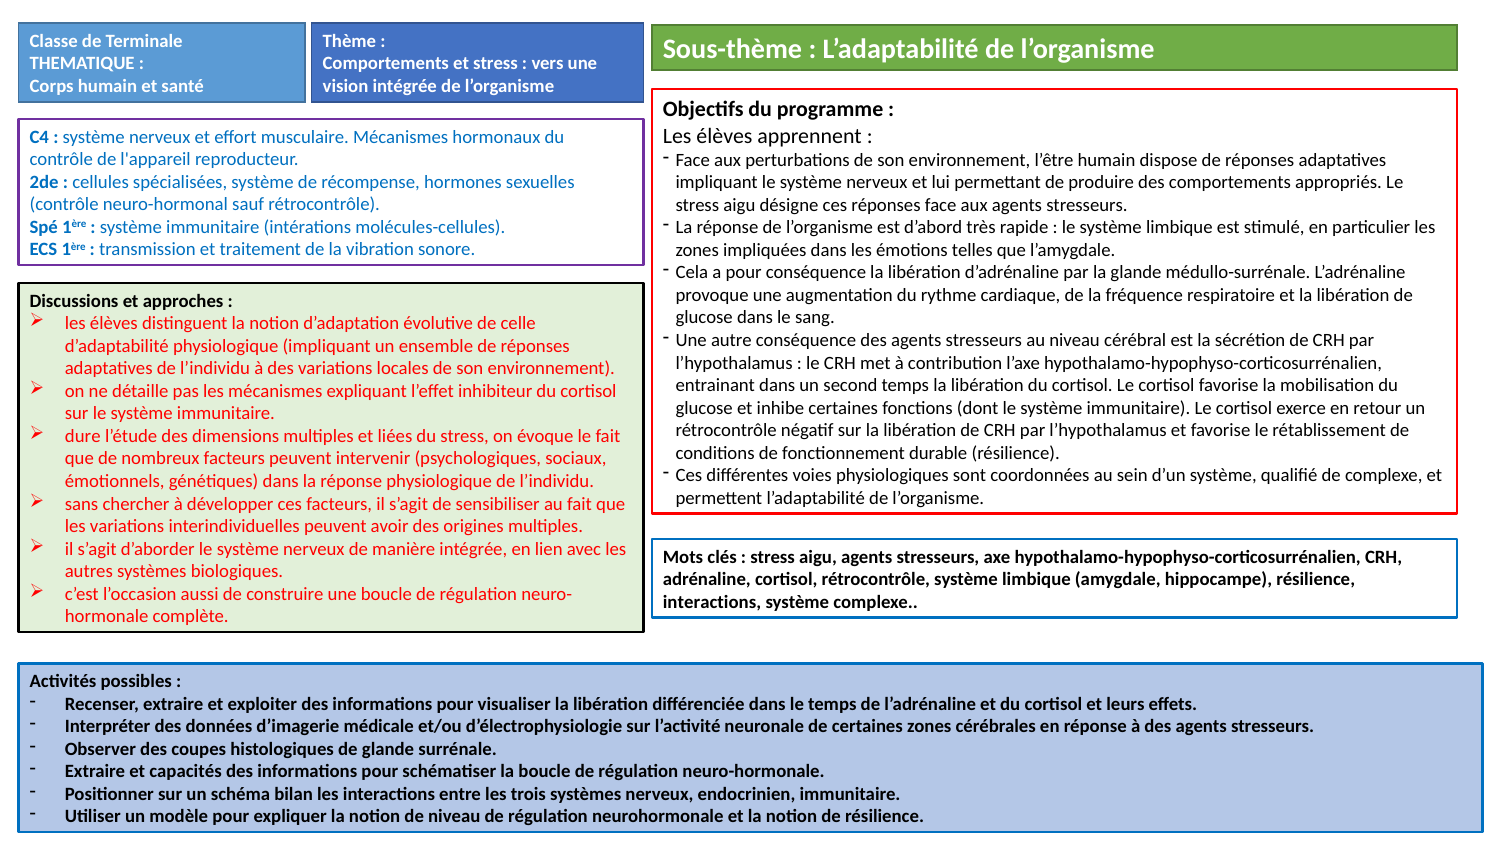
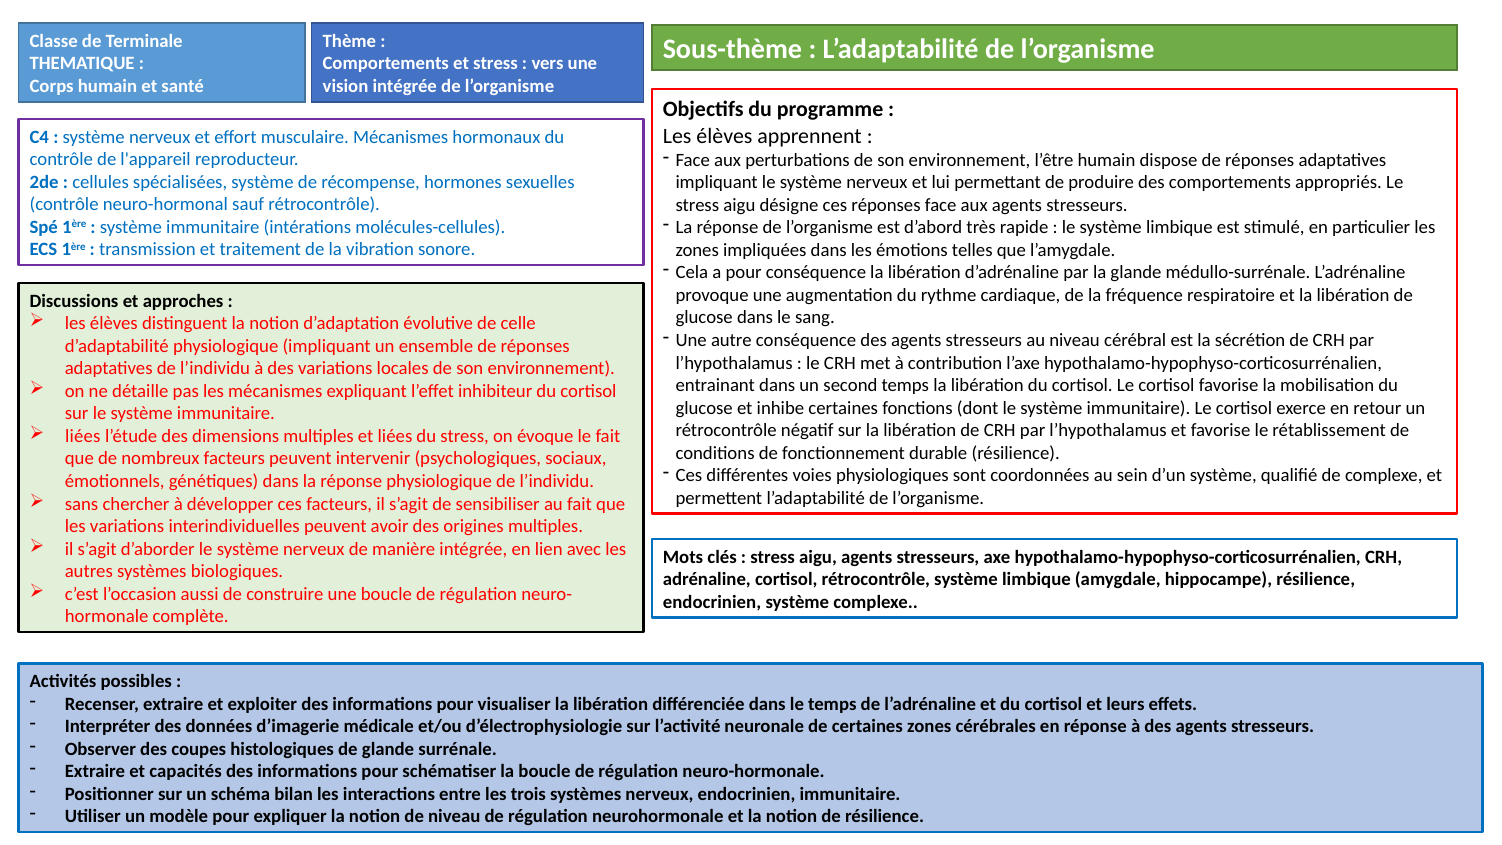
dure: dure -> liées (83, 436)
interactions: interactions -> endocrinien (712, 602)
